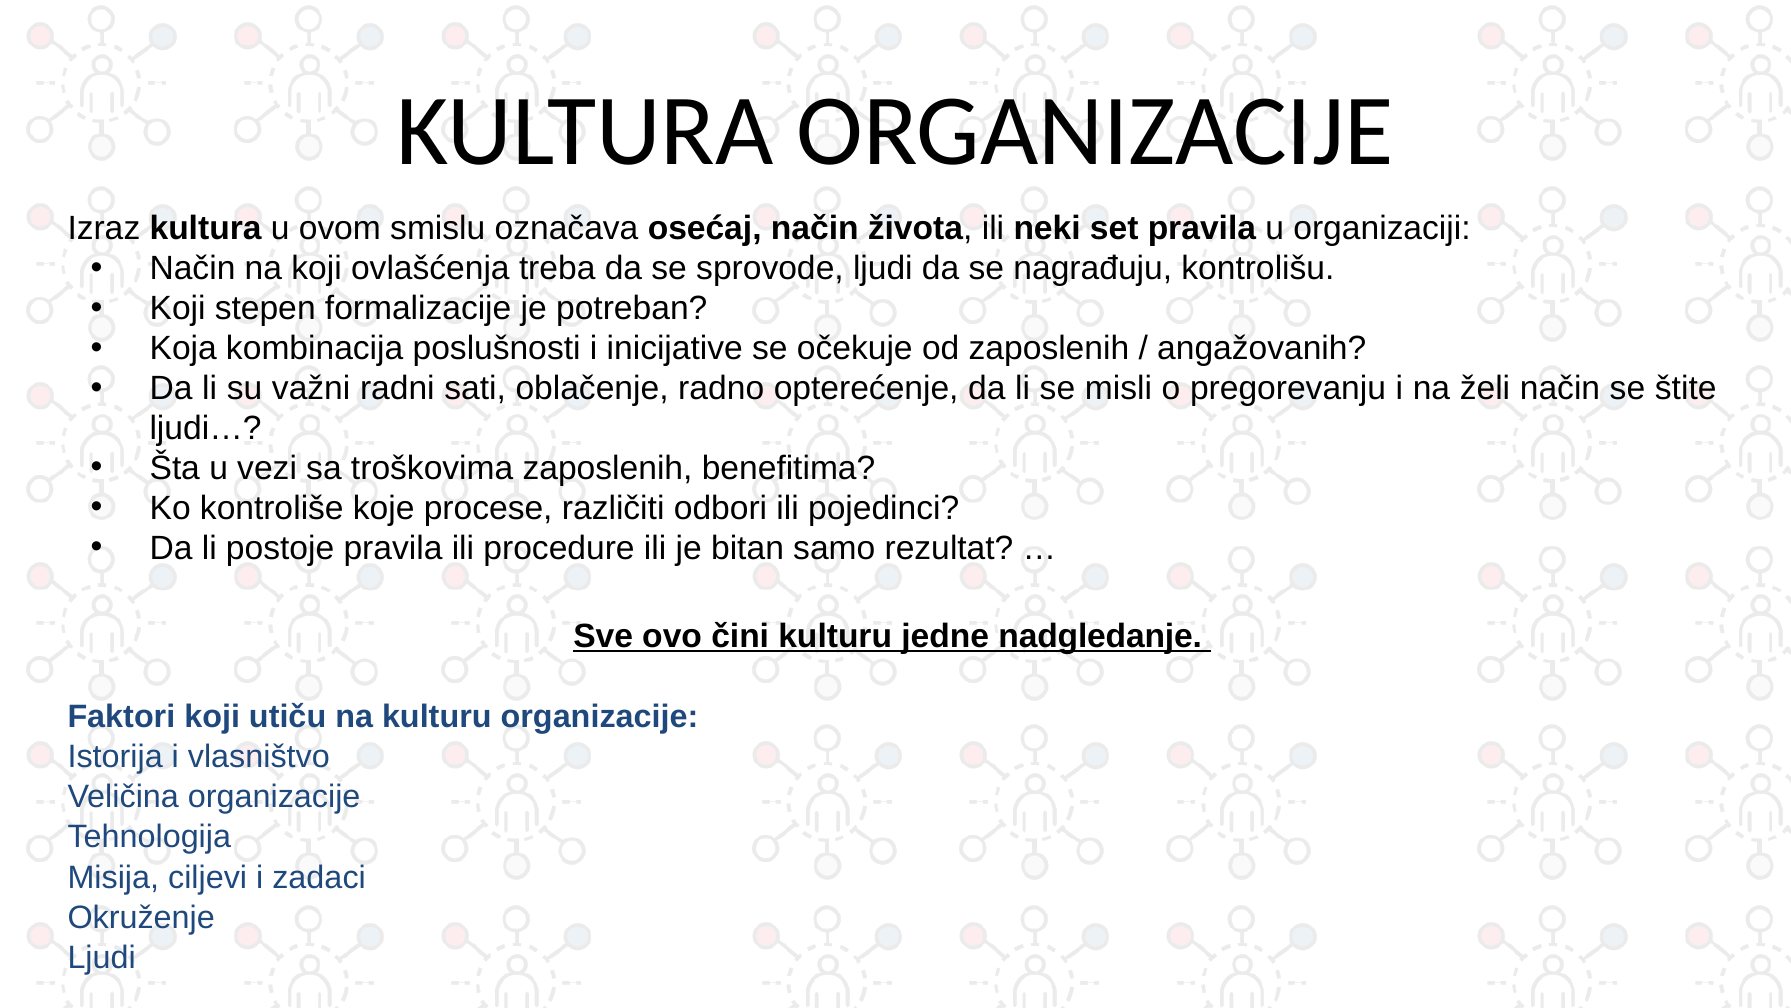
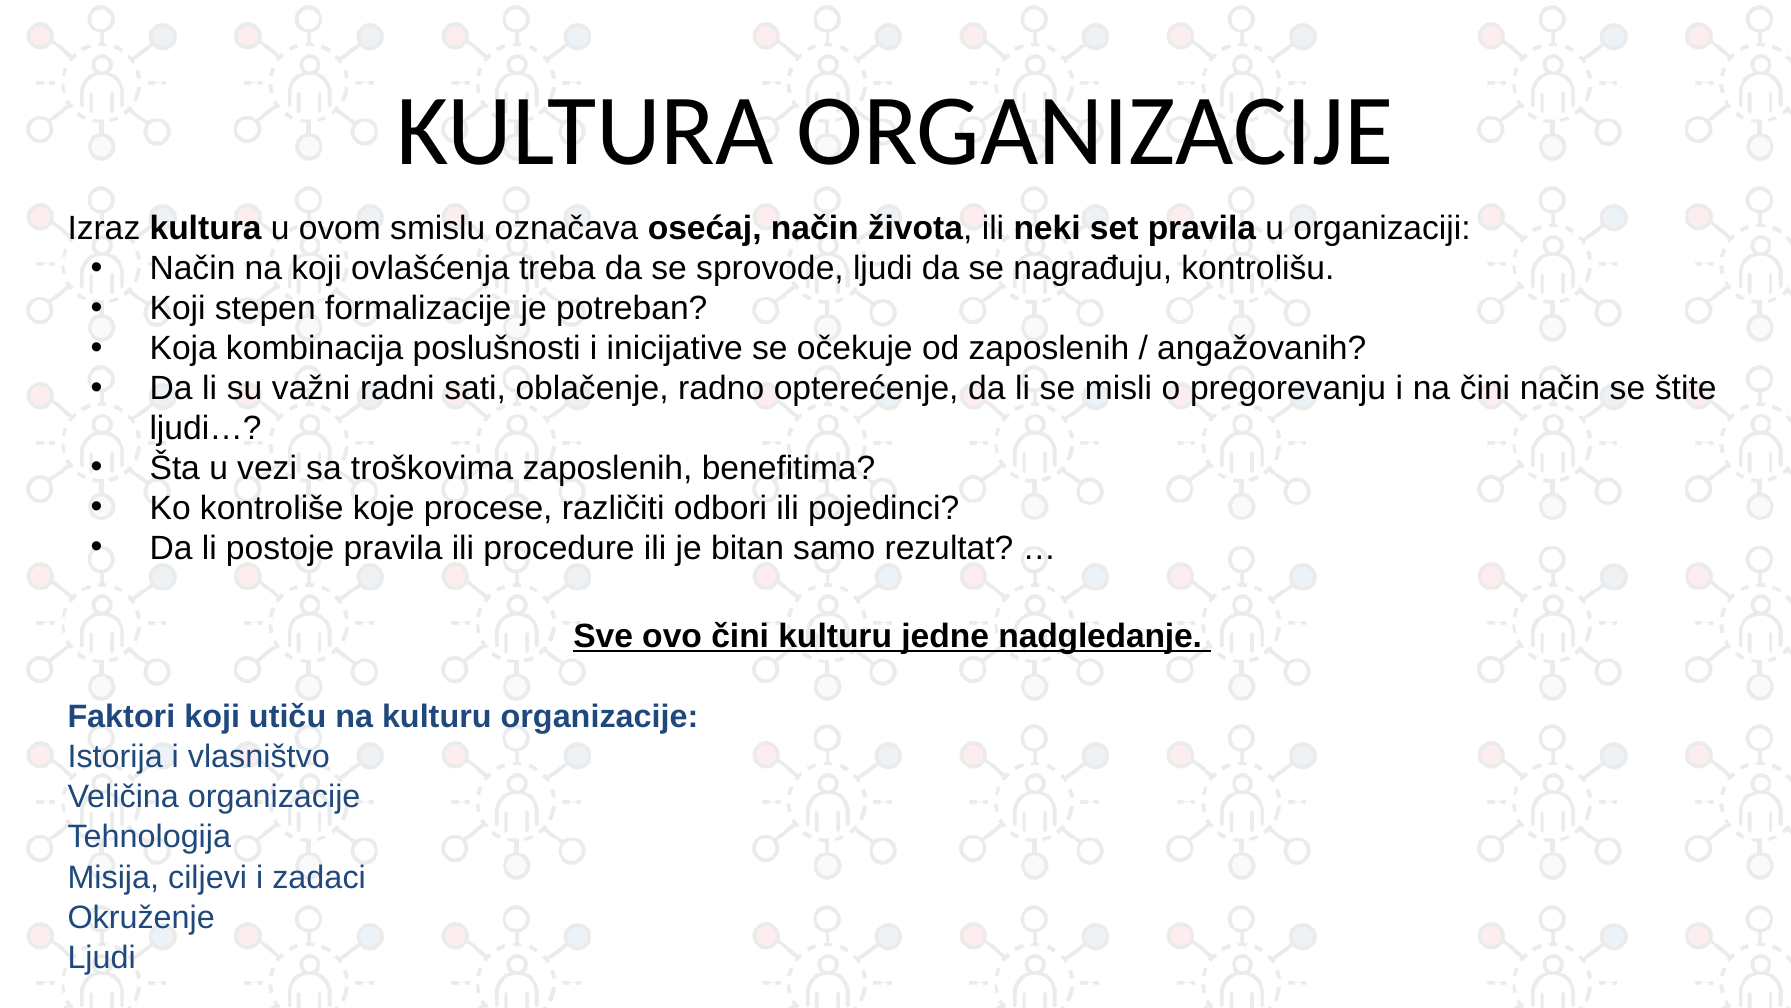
na želi: želi -> čini (1485, 388)
